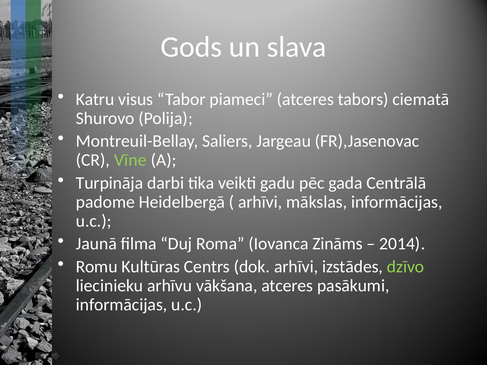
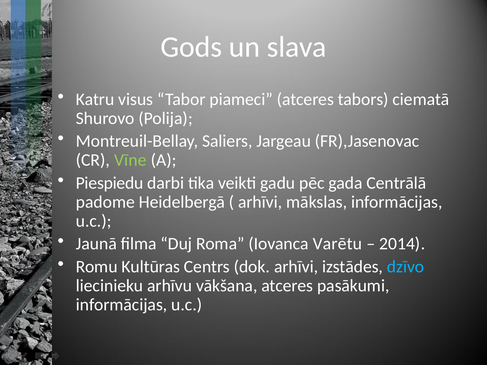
Turpināja: Turpināja -> Piespiedu (110, 183)
Zināms: Zināms -> Varētu (337, 244)
dzīvo colour: light green -> light blue (406, 267)
